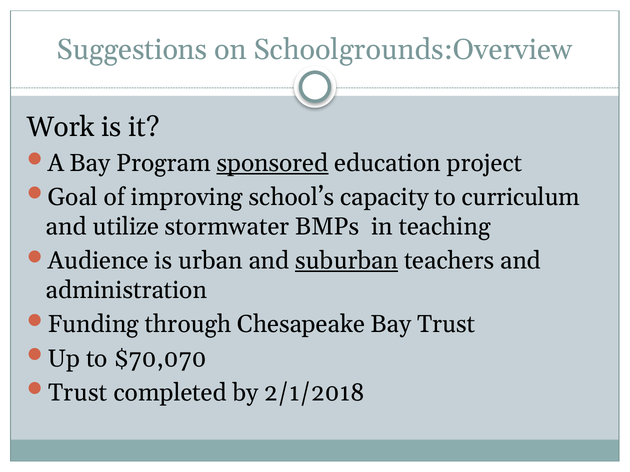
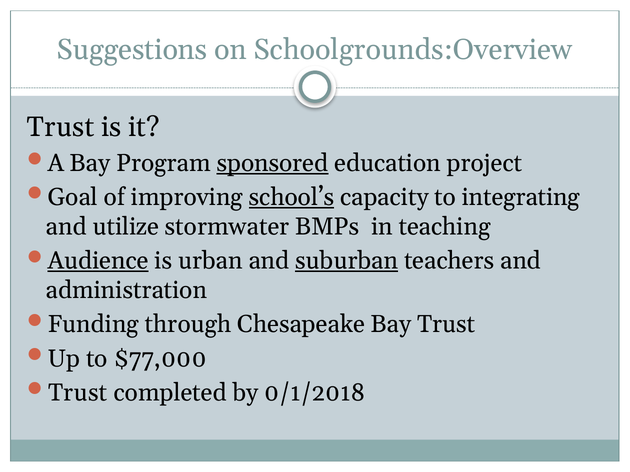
Work: Work -> Trust (61, 127)
school’s underline: none -> present (292, 197)
curriculum: curriculum -> integrating (521, 197)
Audience underline: none -> present (98, 261)
$70,070: $70,070 -> $77,000 (160, 359)
2/1/2018: 2/1/2018 -> 0/1/2018 (315, 393)
